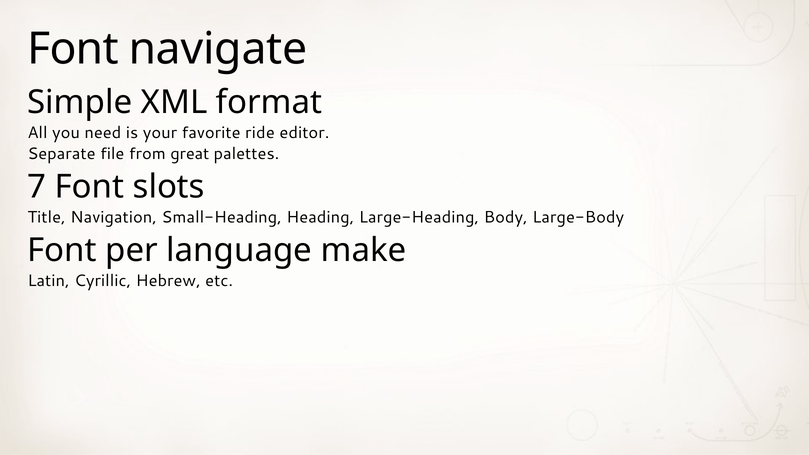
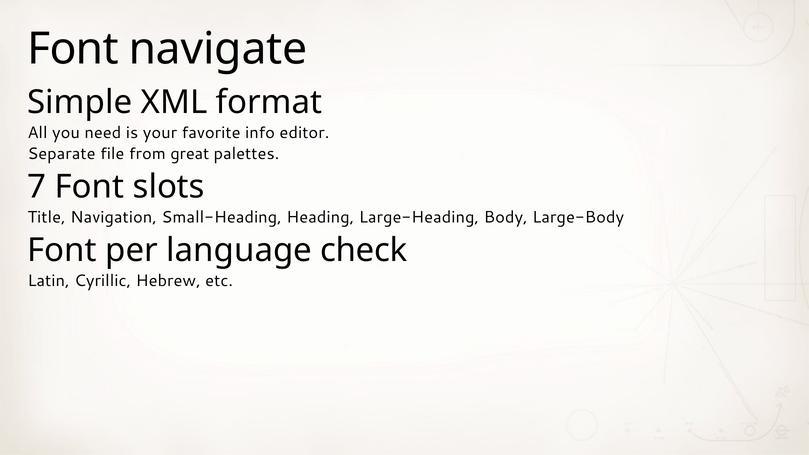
ride: ride -> info (260, 133)
make: make -> check (364, 251)
